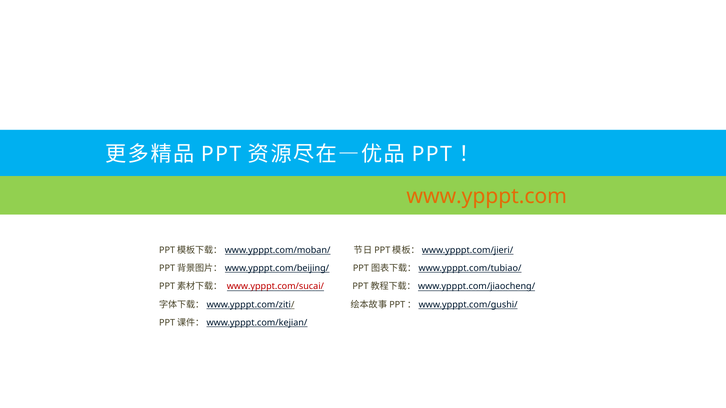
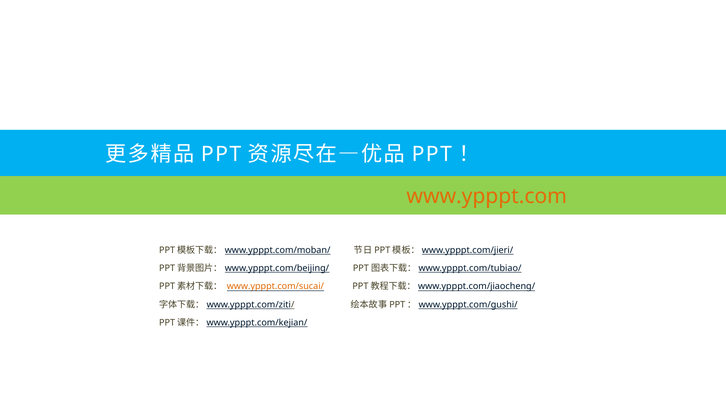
www.ypppt.com/sucai/ colour: red -> orange (275, 287)
